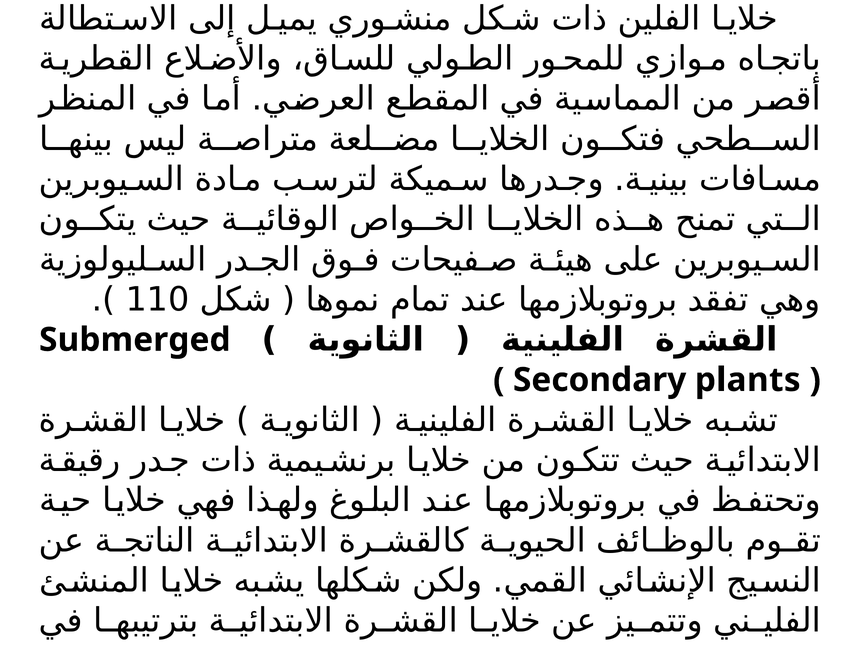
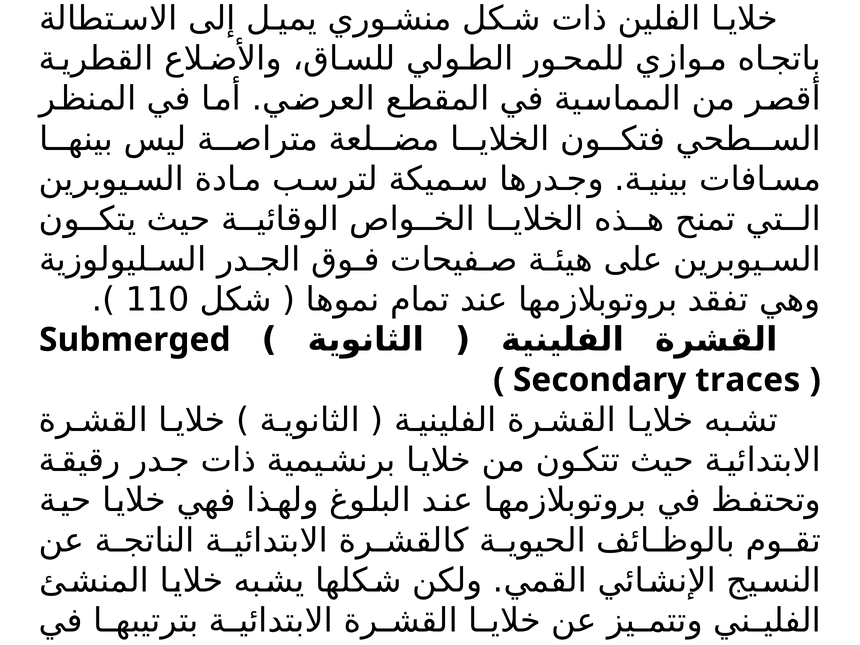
plants: plants -> traces (748, 380)
